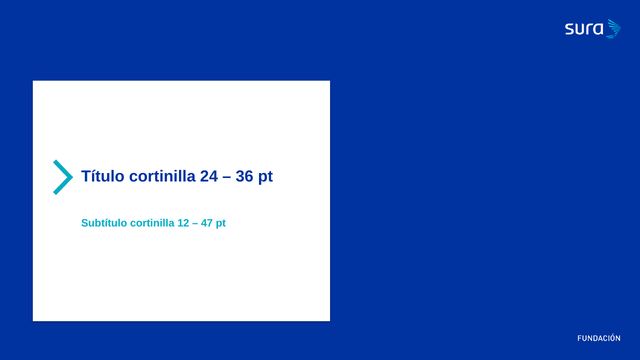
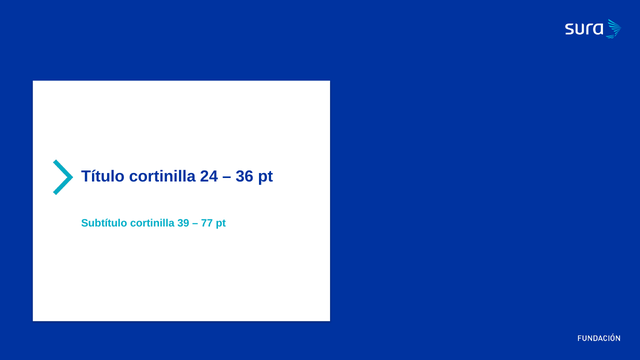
12: 12 -> 39 (183, 223)
47: 47 -> 77 (207, 223)
